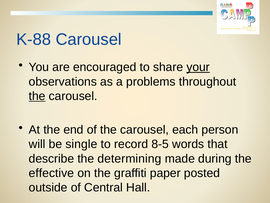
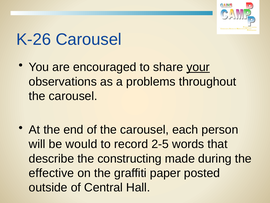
K-88: K-88 -> K-26 (34, 39)
the underline: present -> none (37, 96)
single: single -> would (81, 144)
8-5: 8-5 -> 2-5 (160, 144)
determining: determining -> constructing (130, 158)
